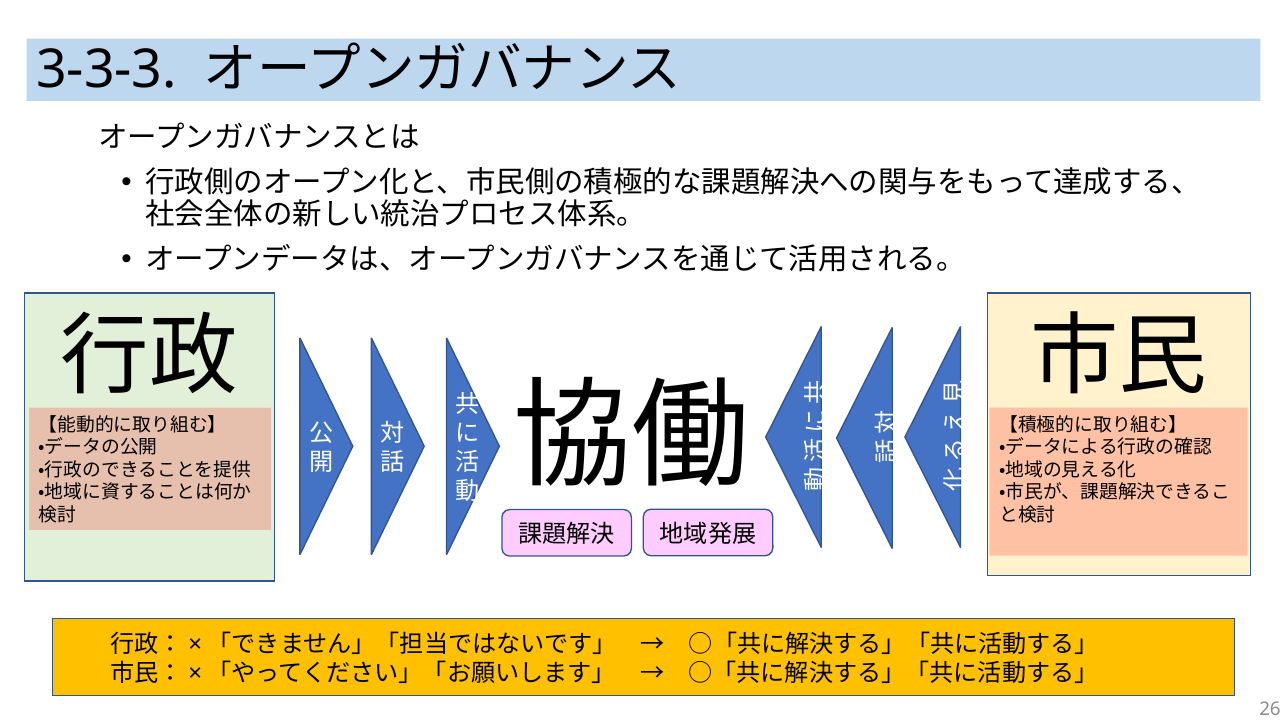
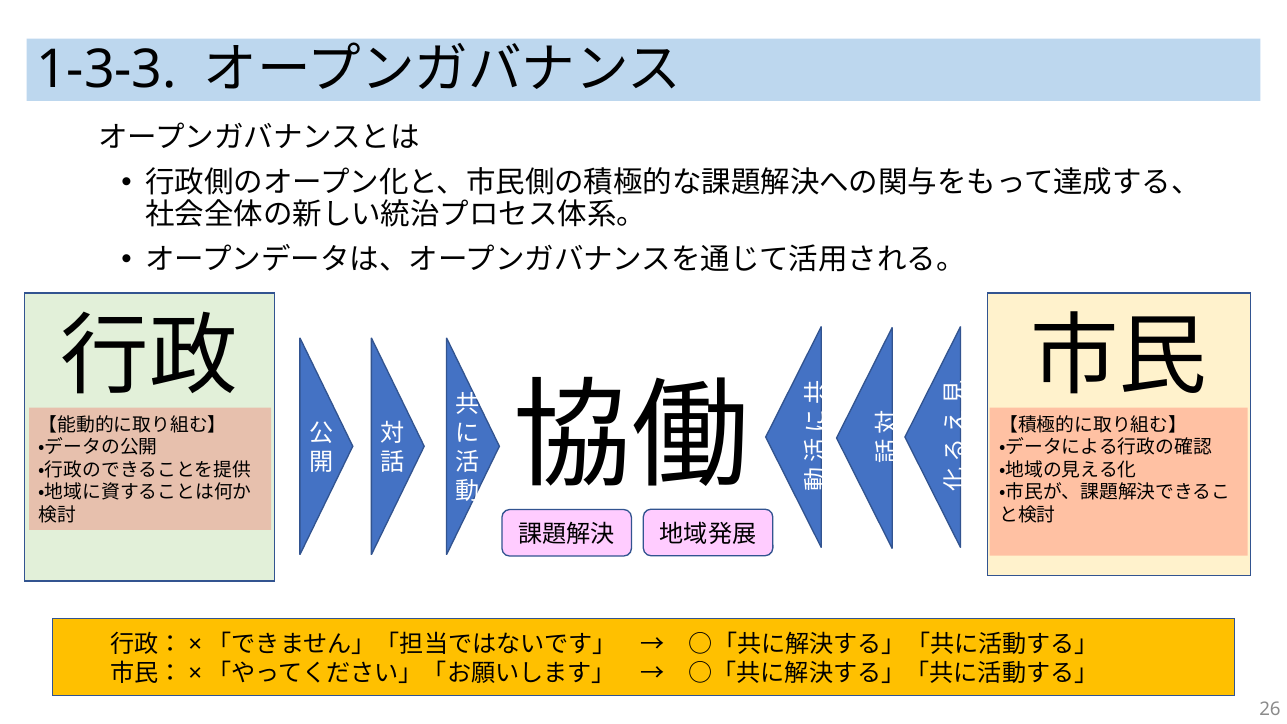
3-3-3: 3-3-3 -> 1-3-3 (107, 69)
